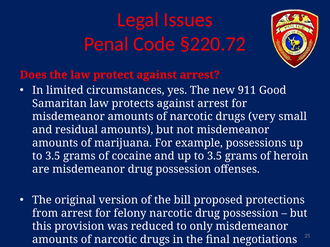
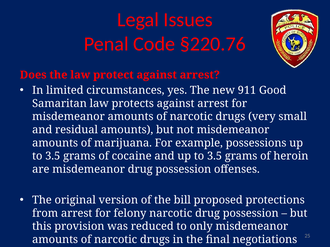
§220.72: §220.72 -> §220.76 (213, 44)
